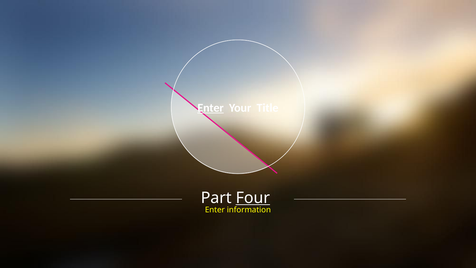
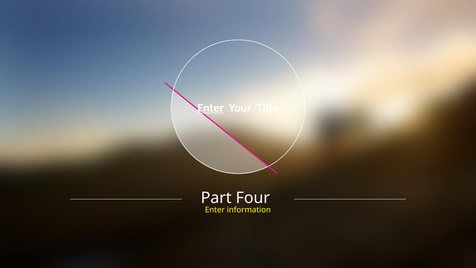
Four underline: present -> none (253, 198)
